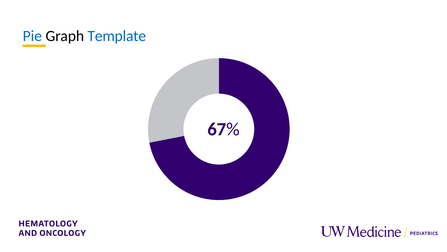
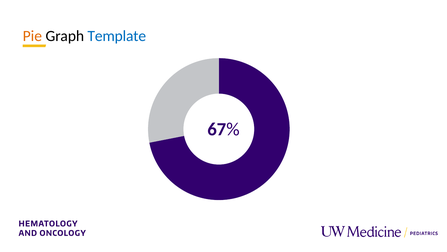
Pie colour: blue -> orange (32, 36)
